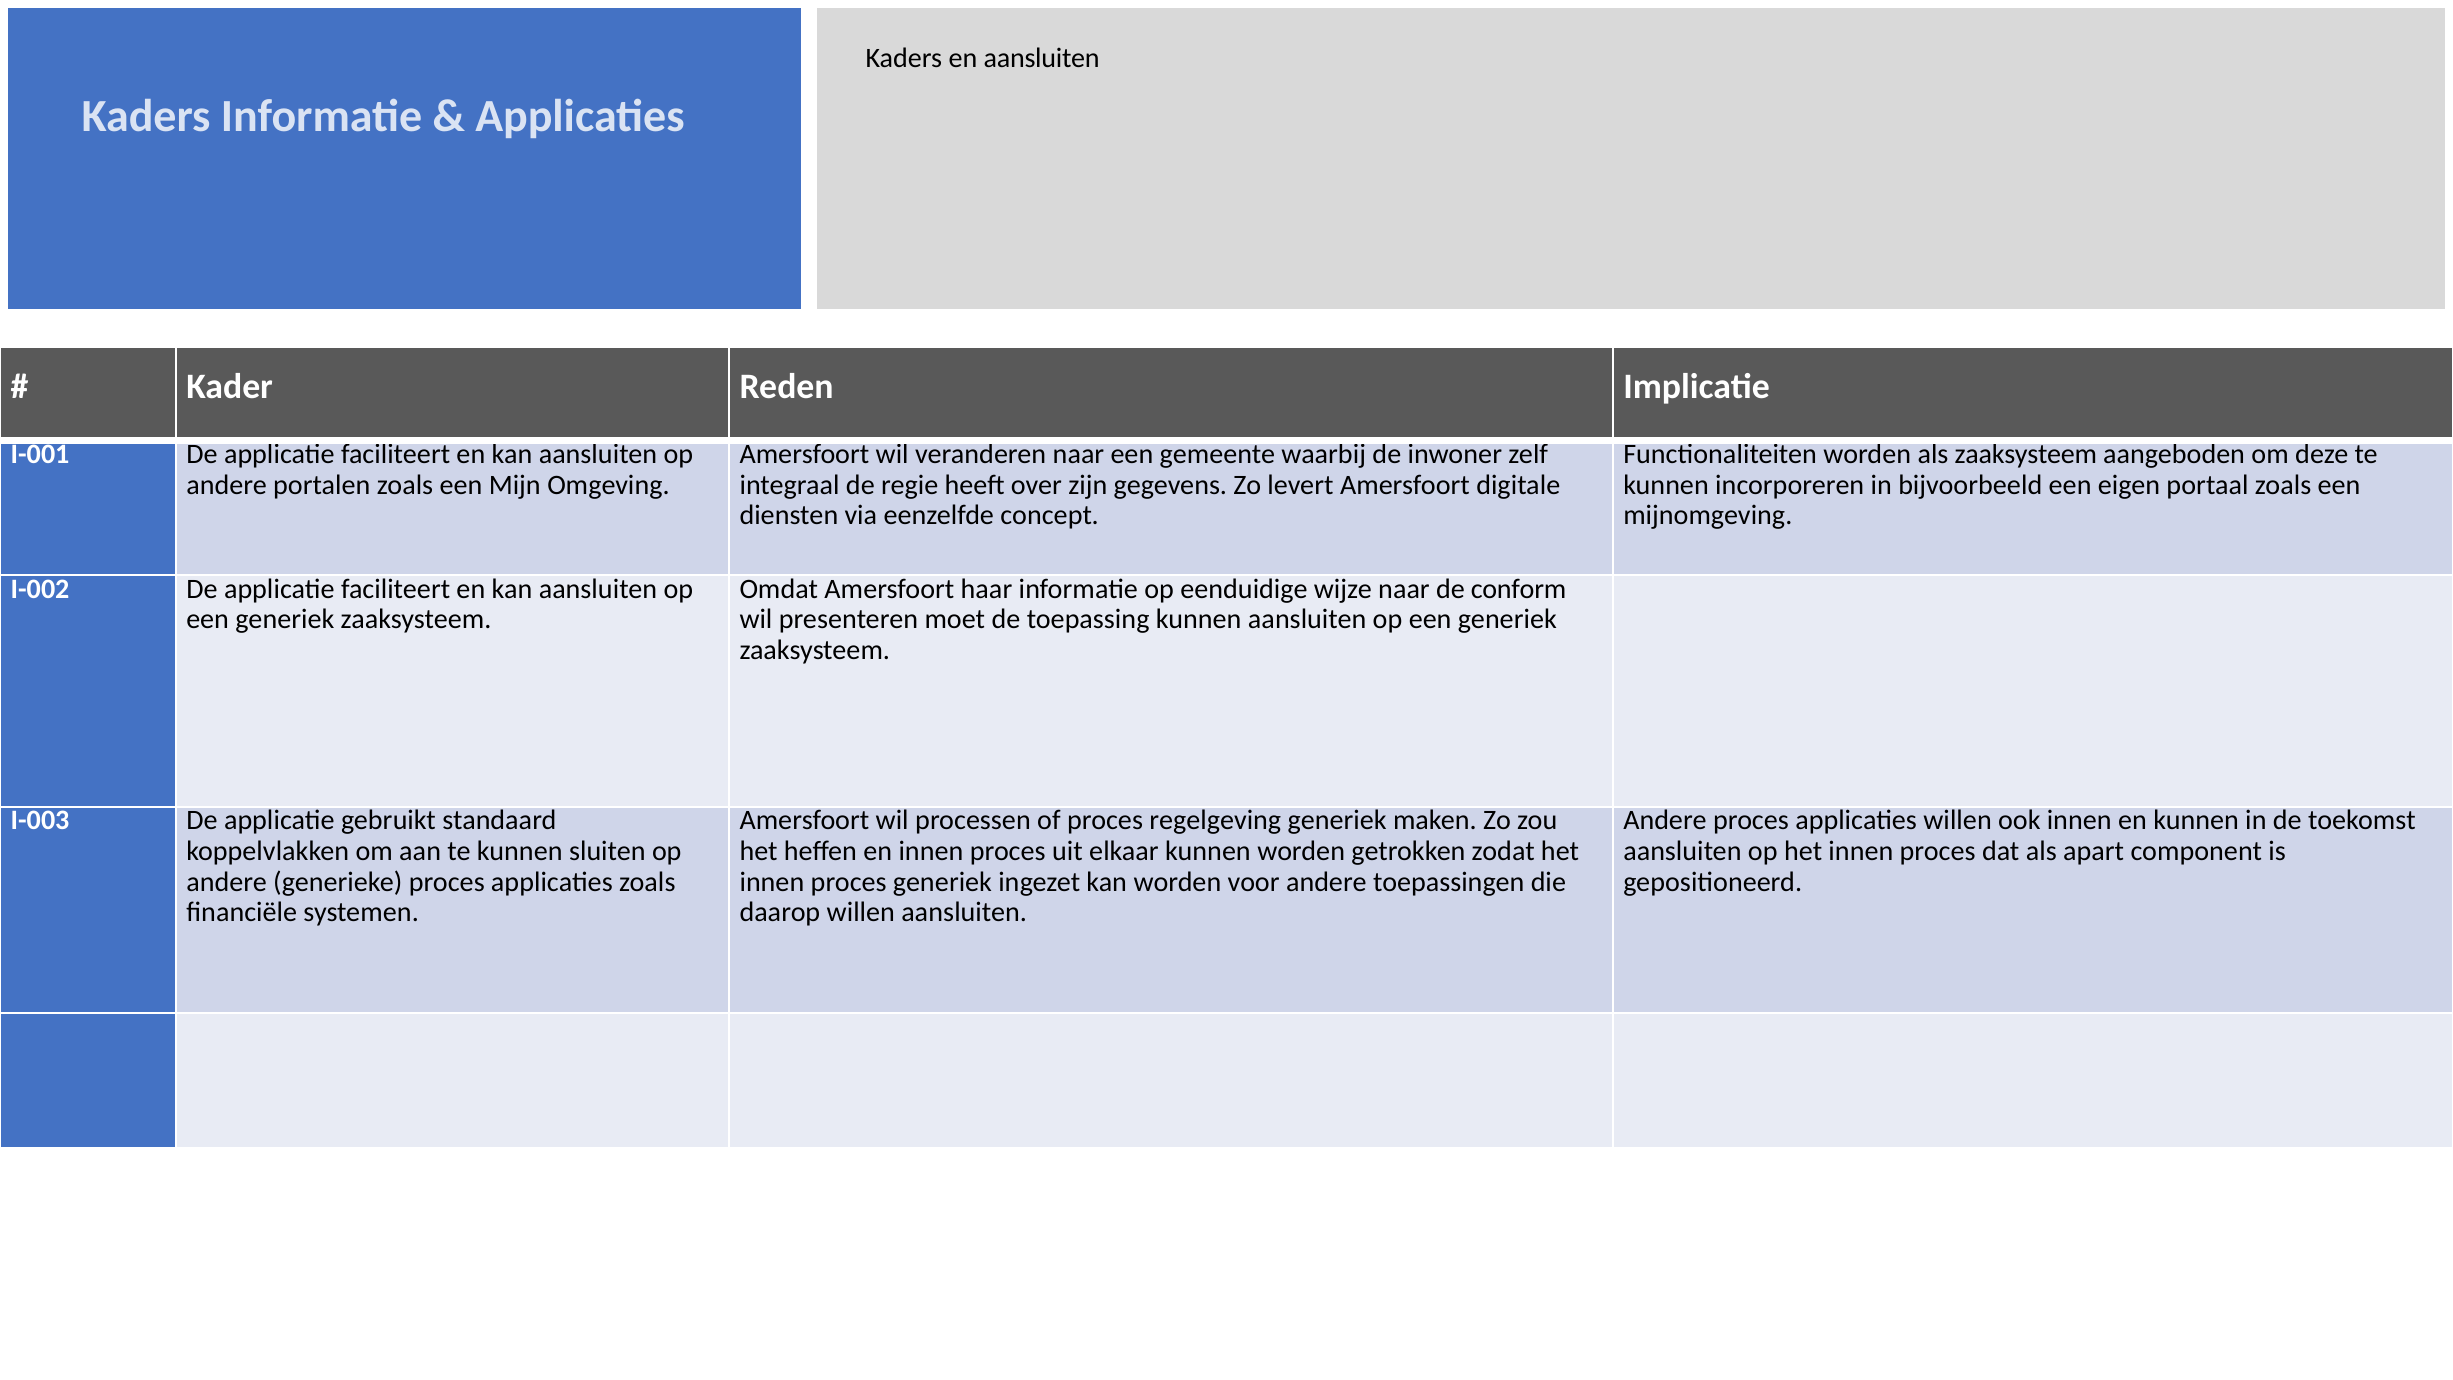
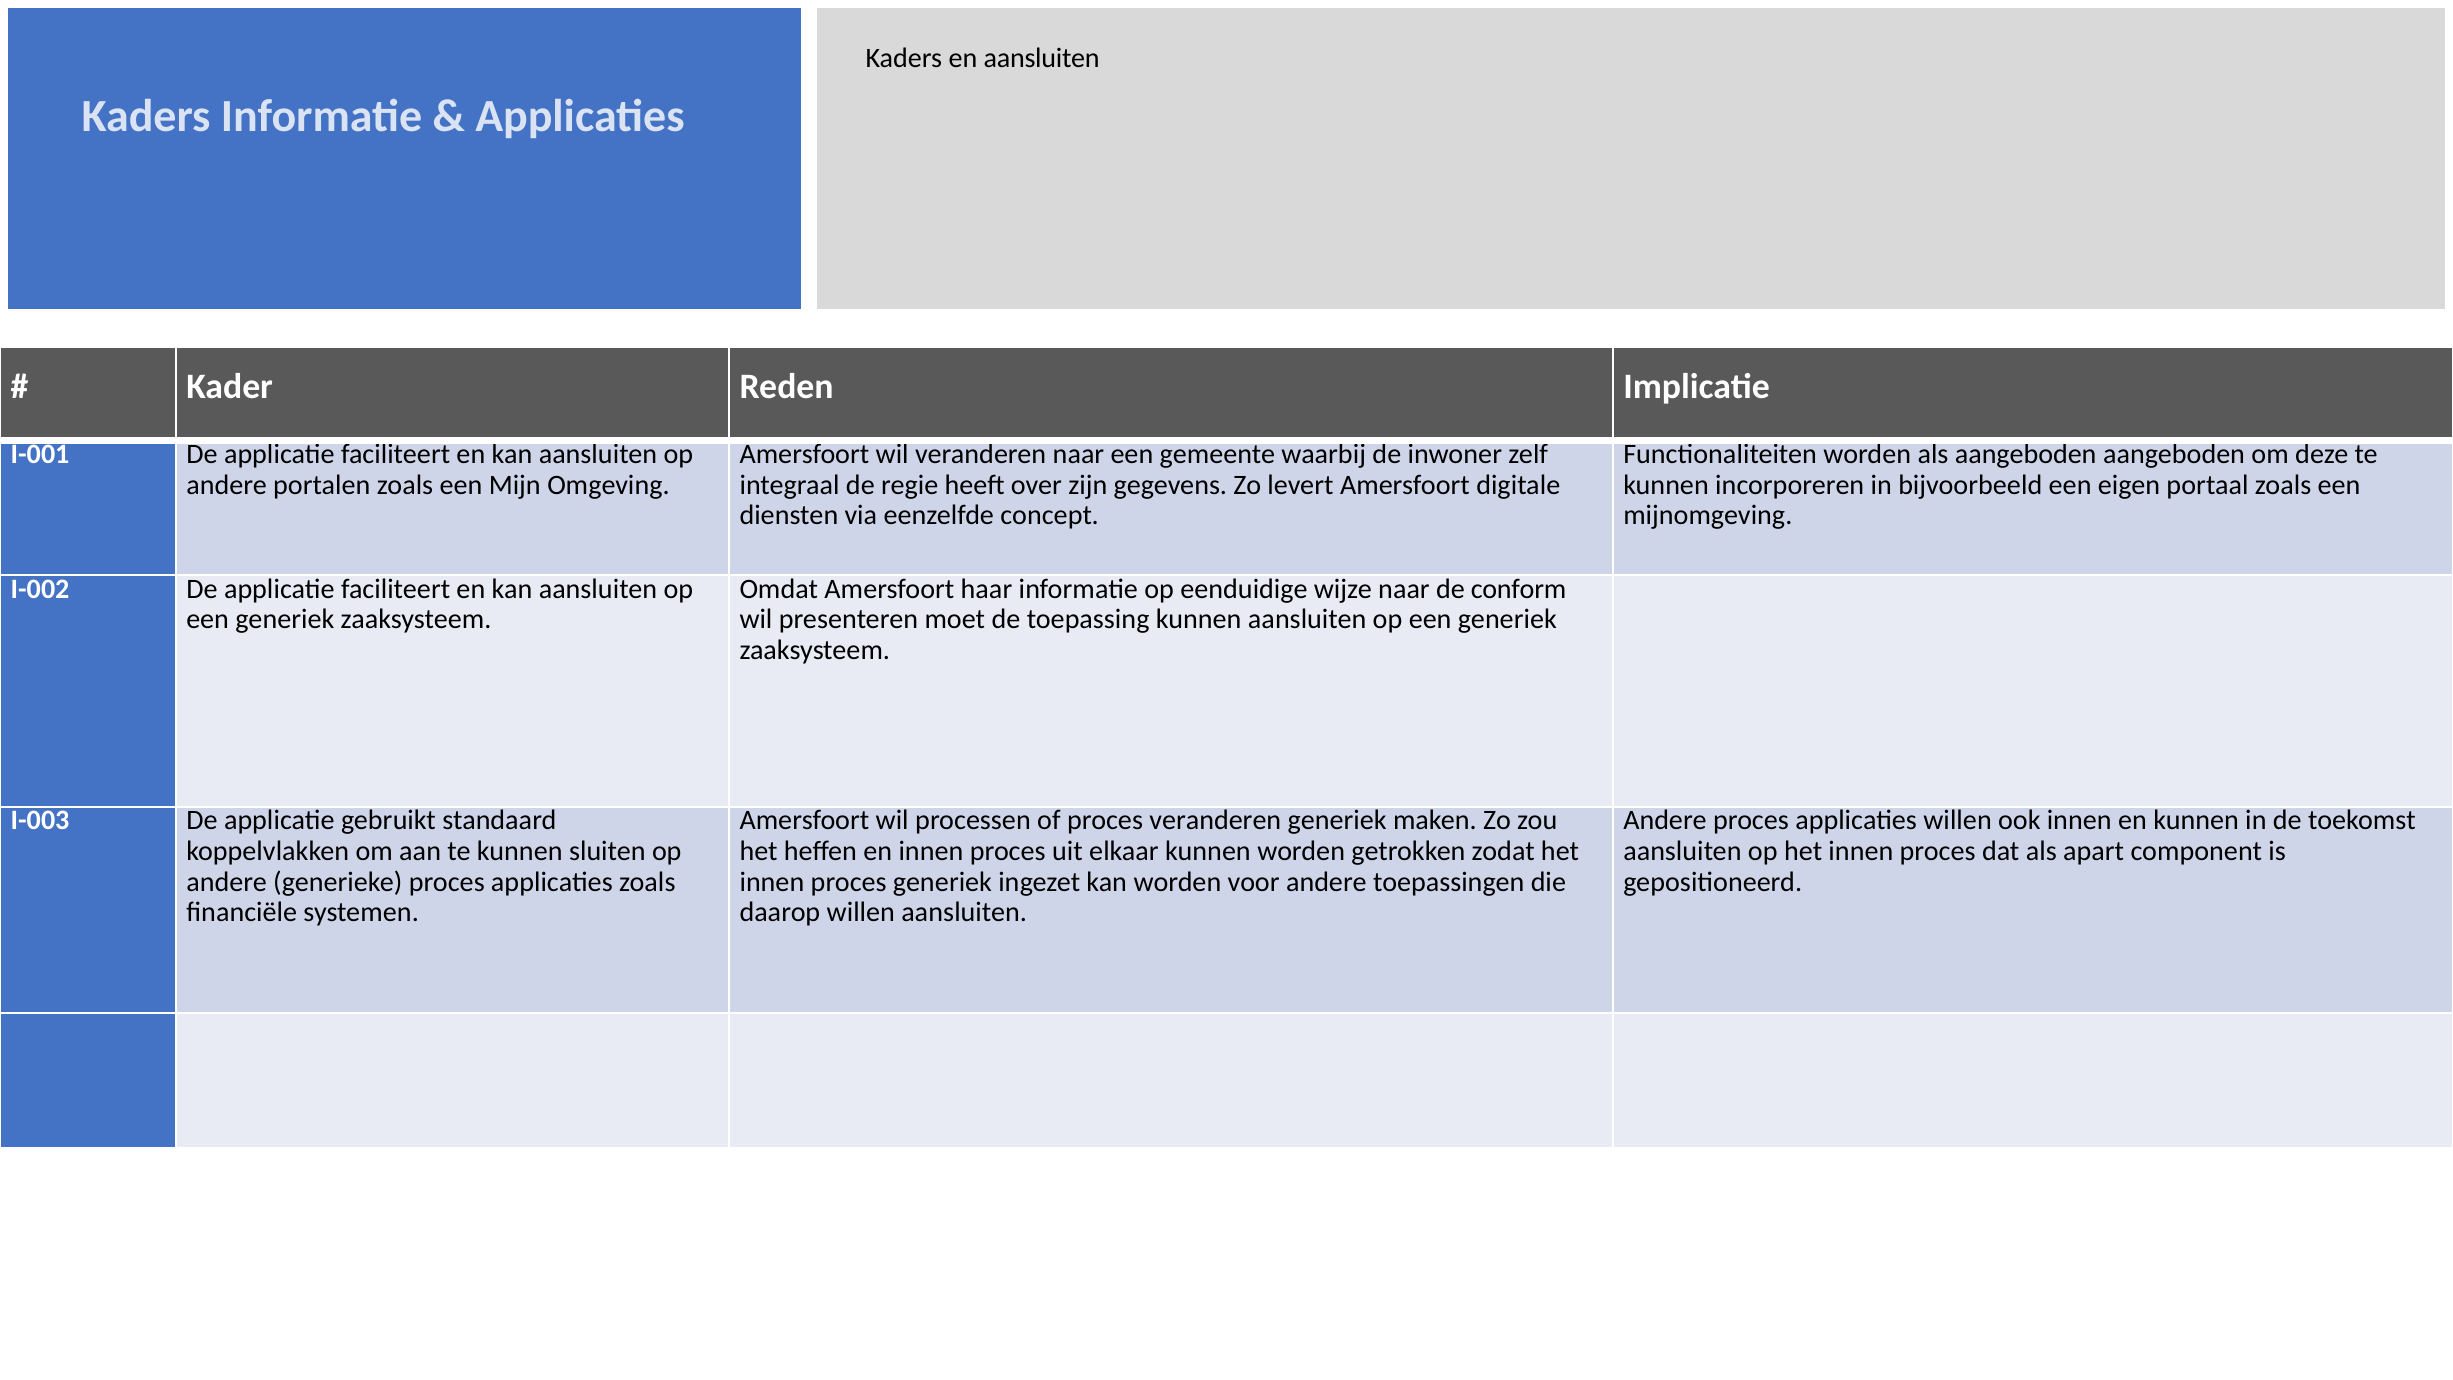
als zaaksysteem: zaaksysteem -> aangeboden (2026, 454)
proces regelgeving: regelgeving -> veranderen (1215, 820)
